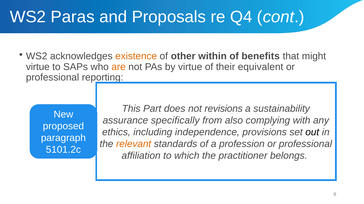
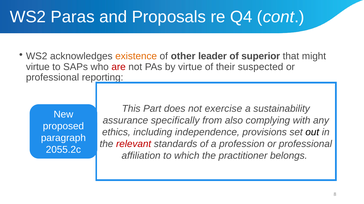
within: within -> leader (213, 56)
benefits: benefits -> superior (261, 56)
are colour: orange -> red (119, 67)
equivalent: equivalent -> suspected (261, 67)
revisions: revisions -> exercise (223, 109)
relevant colour: orange -> red (134, 144)
5101.2c: 5101.2c -> 2055.2c (63, 150)
